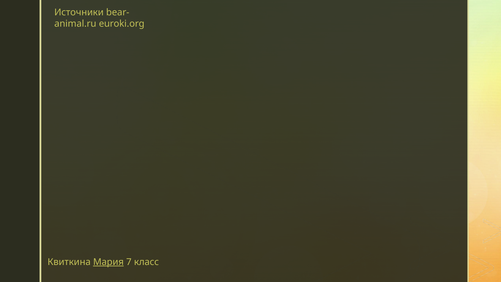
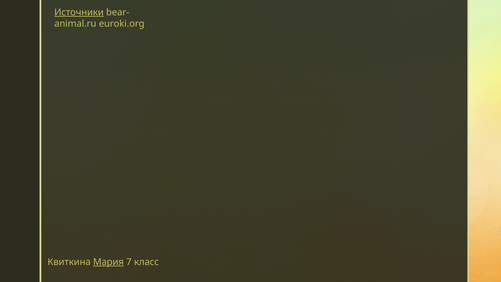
Источники underline: none -> present (79, 12)
